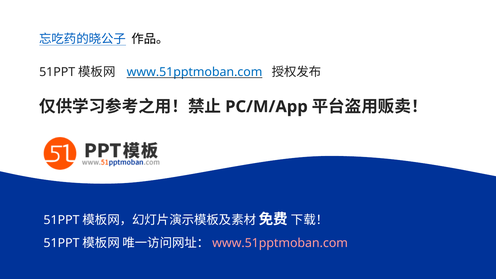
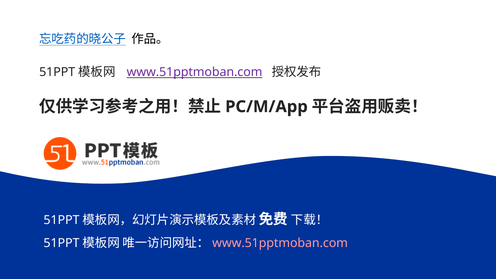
www.51pptmoban.com colour: blue -> purple (195, 72)
